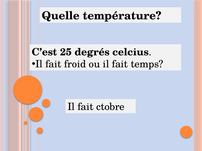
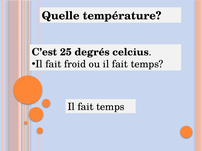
ctobre: ctobre -> temps (110, 107)
